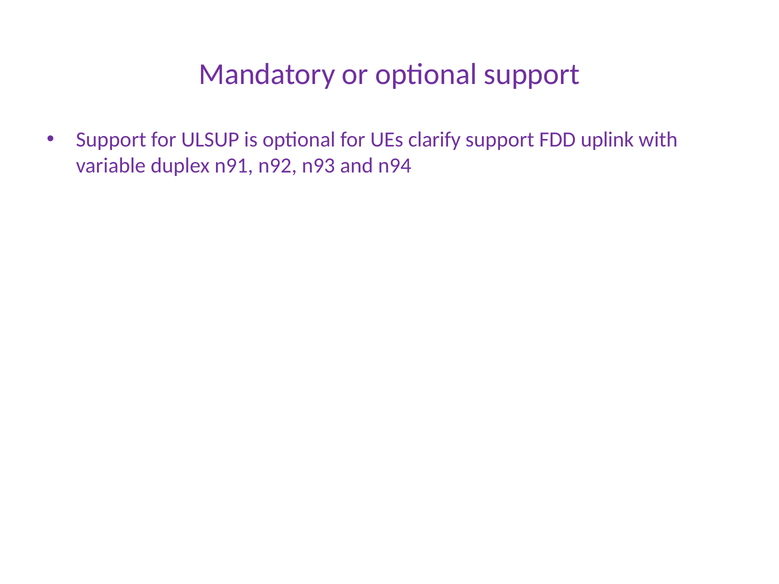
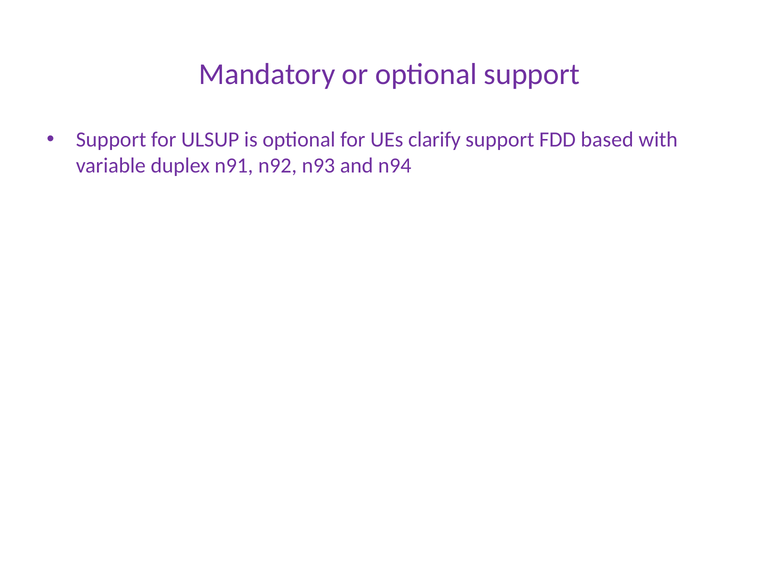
uplink: uplink -> based (607, 140)
